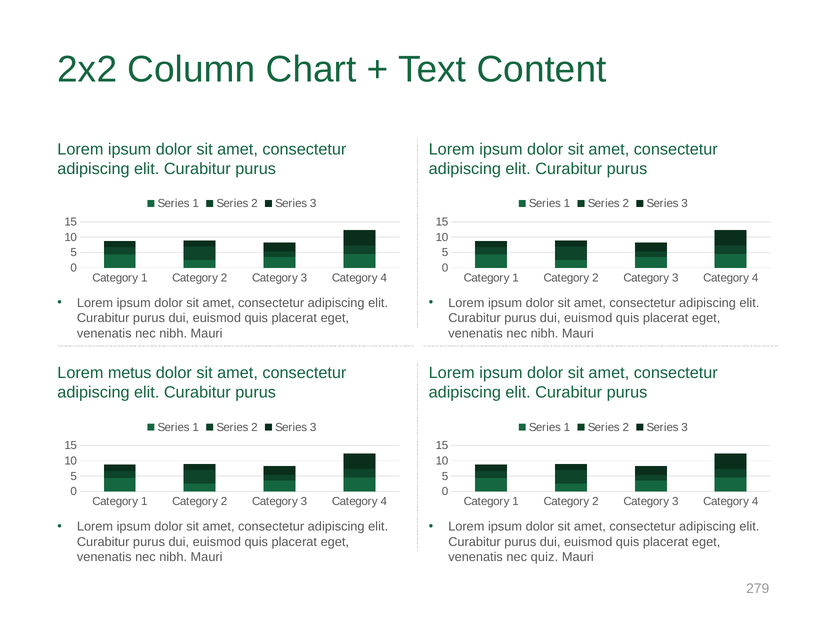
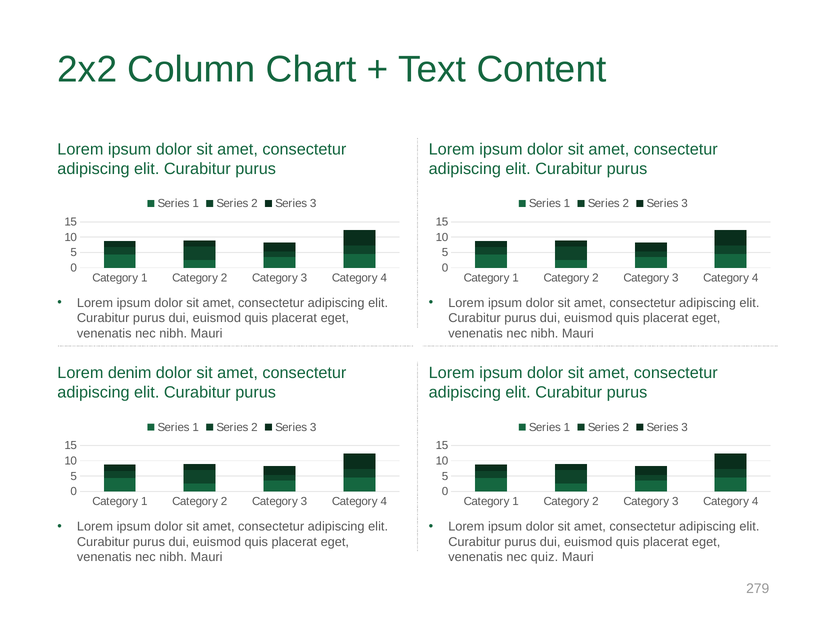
metus: metus -> denim (130, 372)
